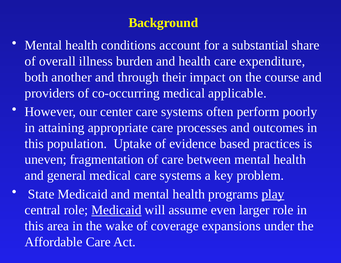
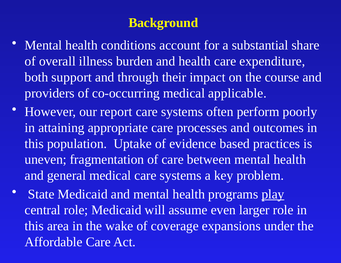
another: another -> support (72, 77)
center: center -> report (116, 112)
Medicaid underline: present -> none (116, 210)
